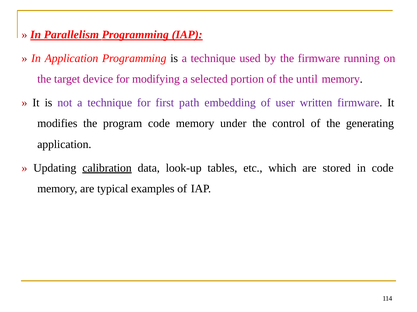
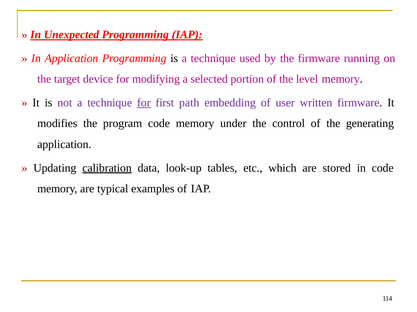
Parallelism: Parallelism -> Unexpected (72, 35)
until: until -> level (307, 79)
for underline: none -> present (144, 103)
